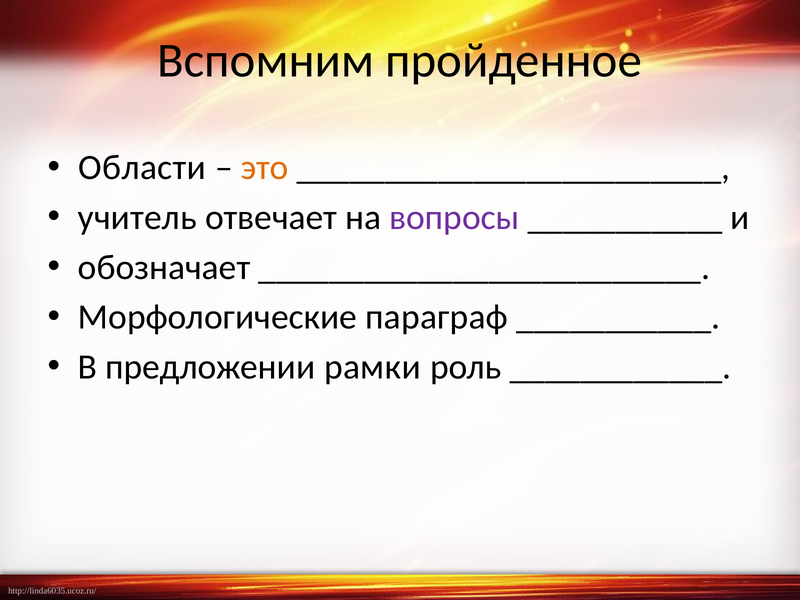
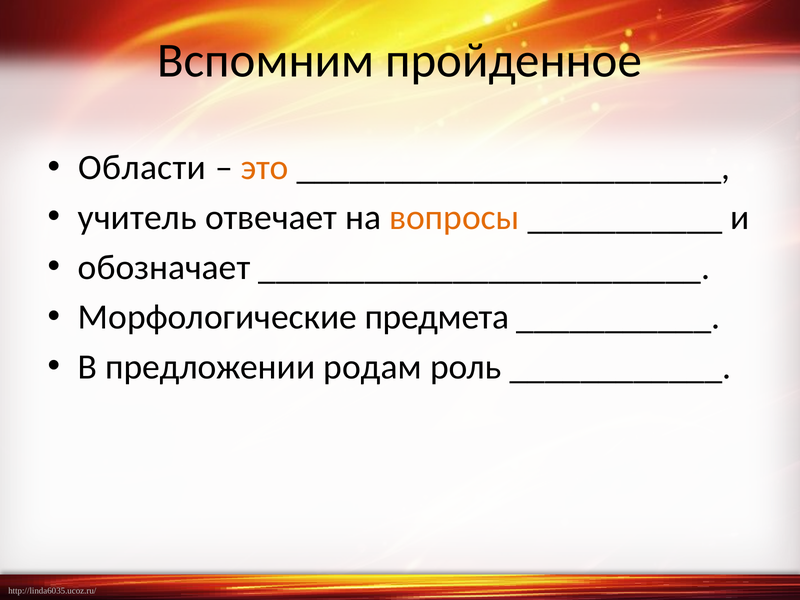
вопросы colour: purple -> orange (454, 218)
параграф: параграф -> предмета (437, 317)
рамки: рамки -> родам (373, 367)
